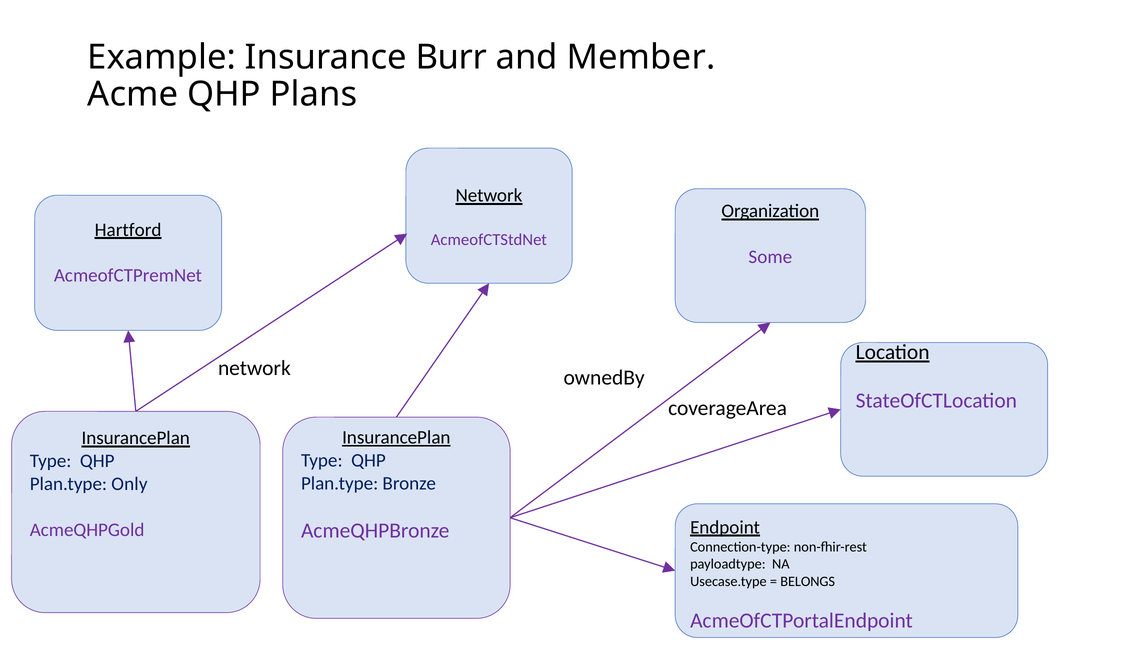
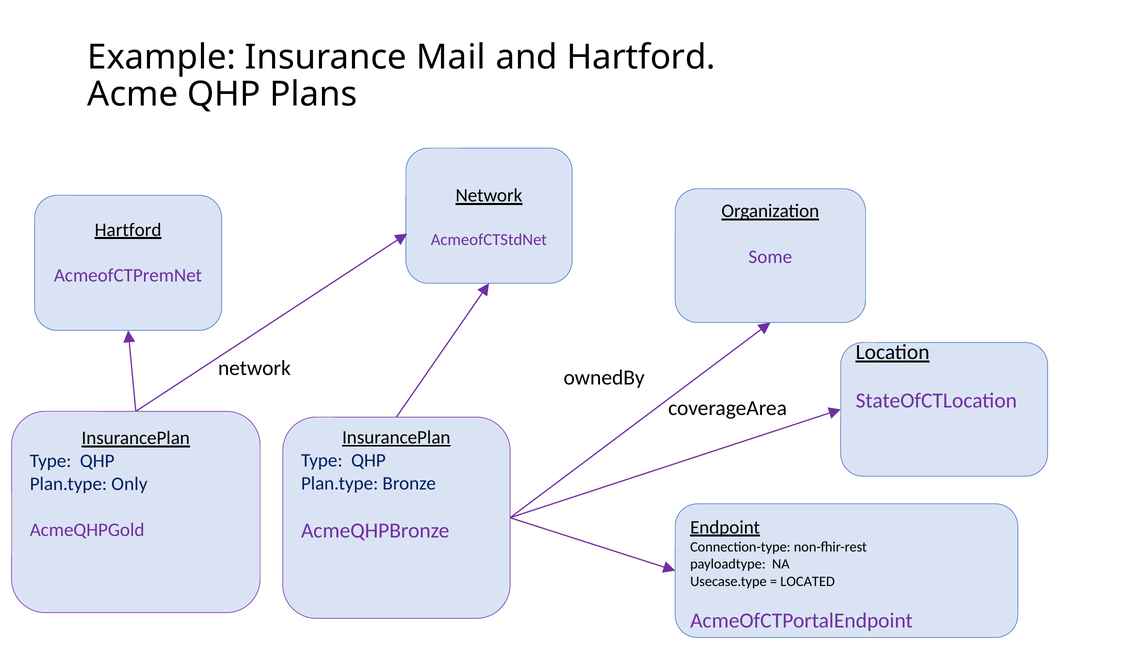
Burr: Burr -> Mail (451, 57)
and Member: Member -> Hartford (641, 57)
BELONGS: BELONGS -> LOCATED (808, 582)
